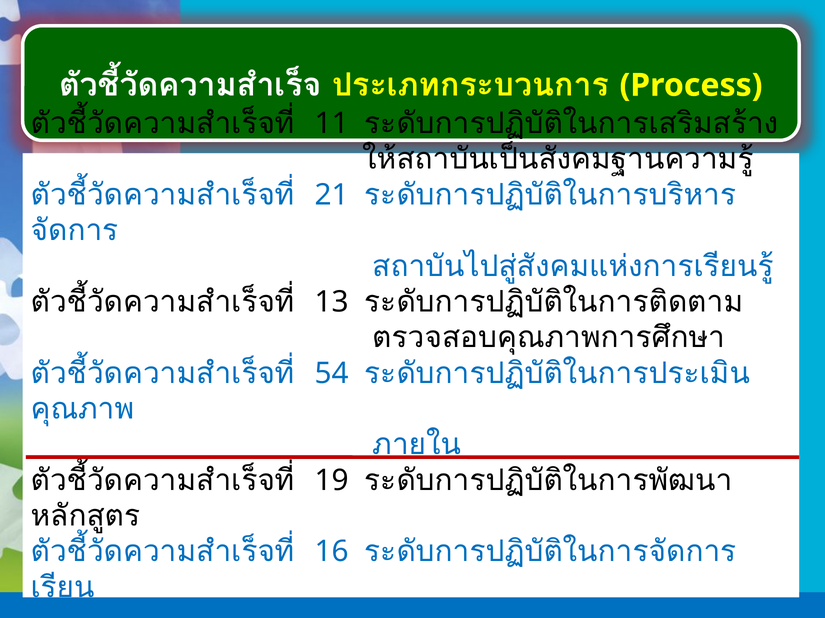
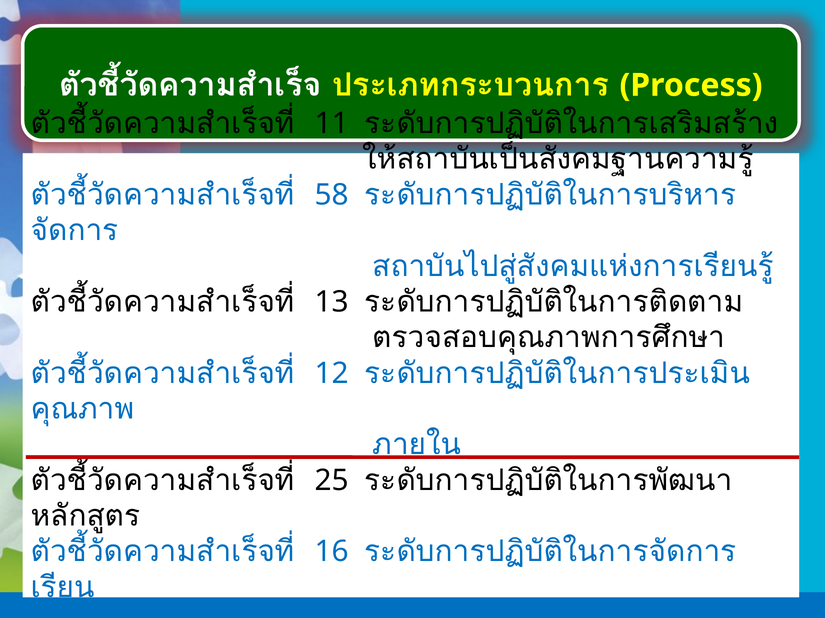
21: 21 -> 58 (332, 195)
54: 54 -> 12 (332, 374)
19: 19 -> 25 (332, 481)
